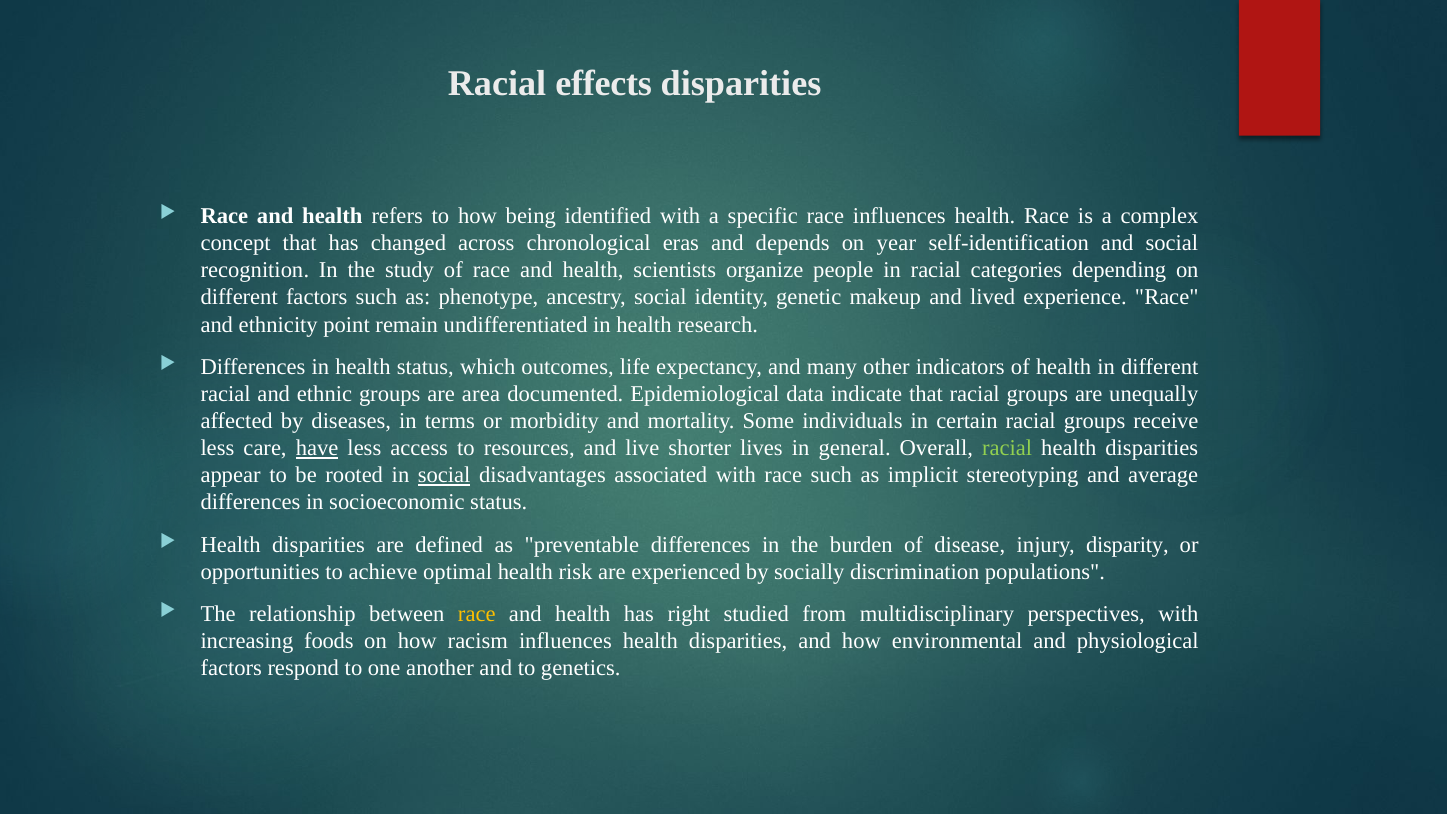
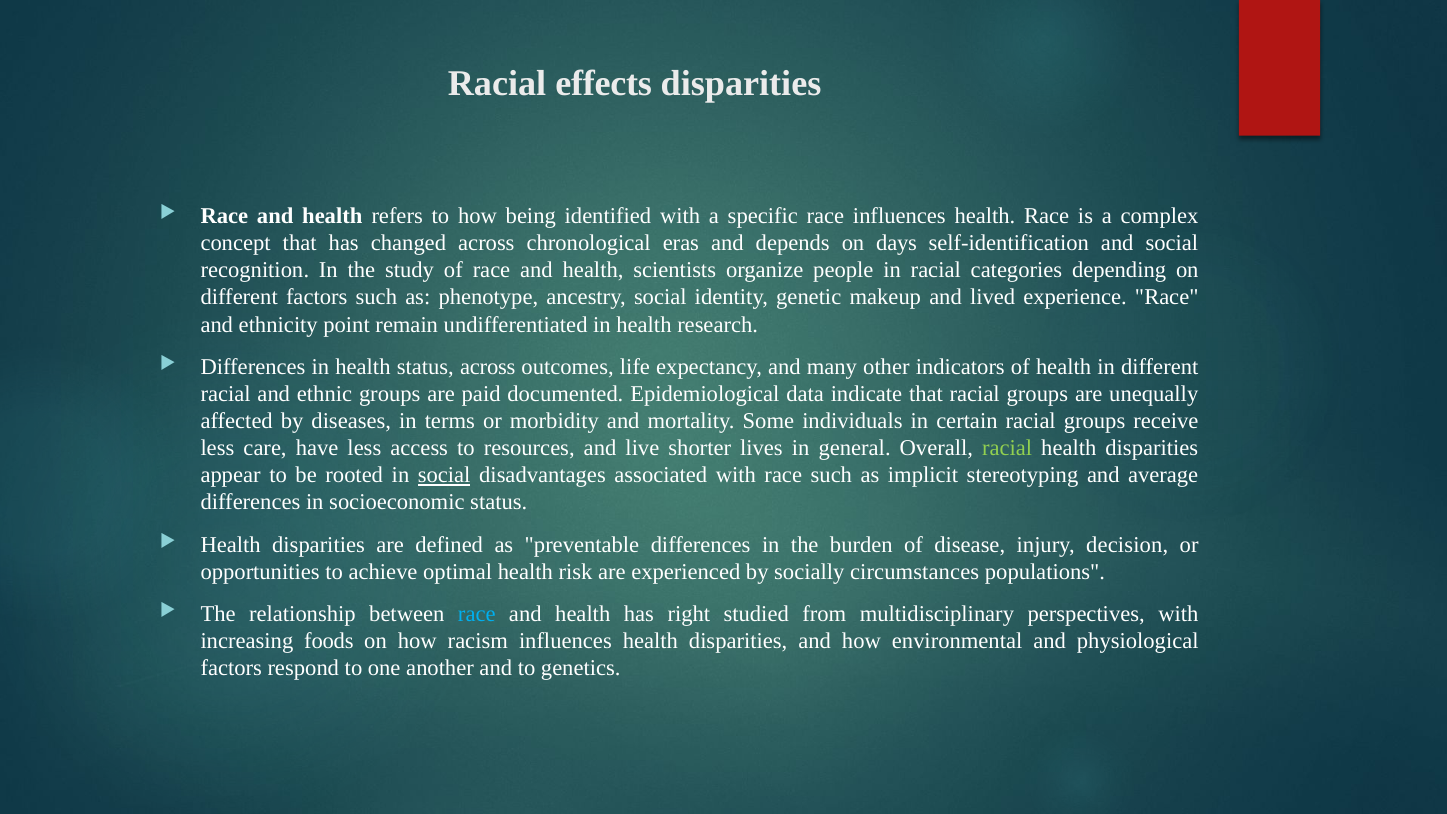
year: year -> days (897, 243)
status which: which -> across (488, 367)
area: area -> paid (481, 394)
have underline: present -> none (317, 448)
disparity: disparity -> decision (1127, 545)
discrimination: discrimination -> circumstances (915, 572)
race colour: yellow -> light blue (477, 614)
